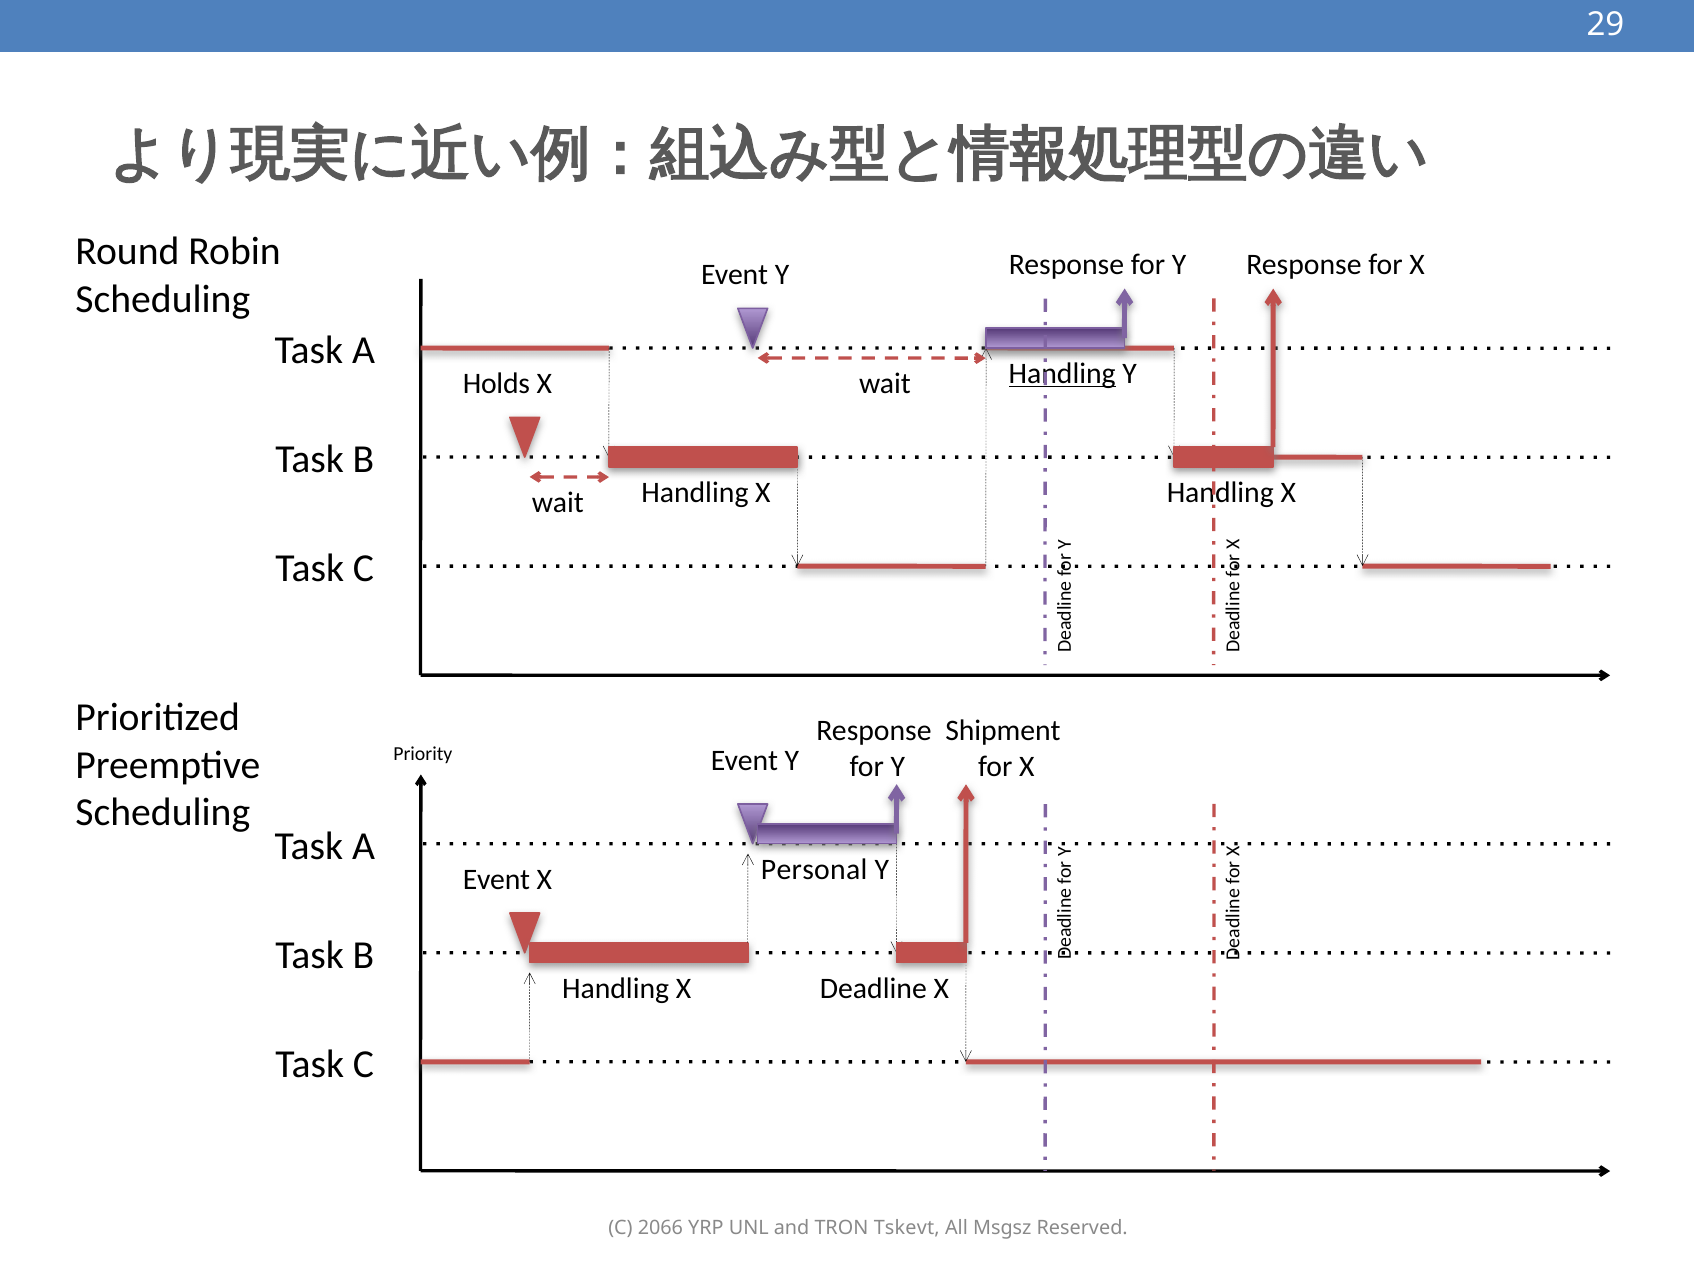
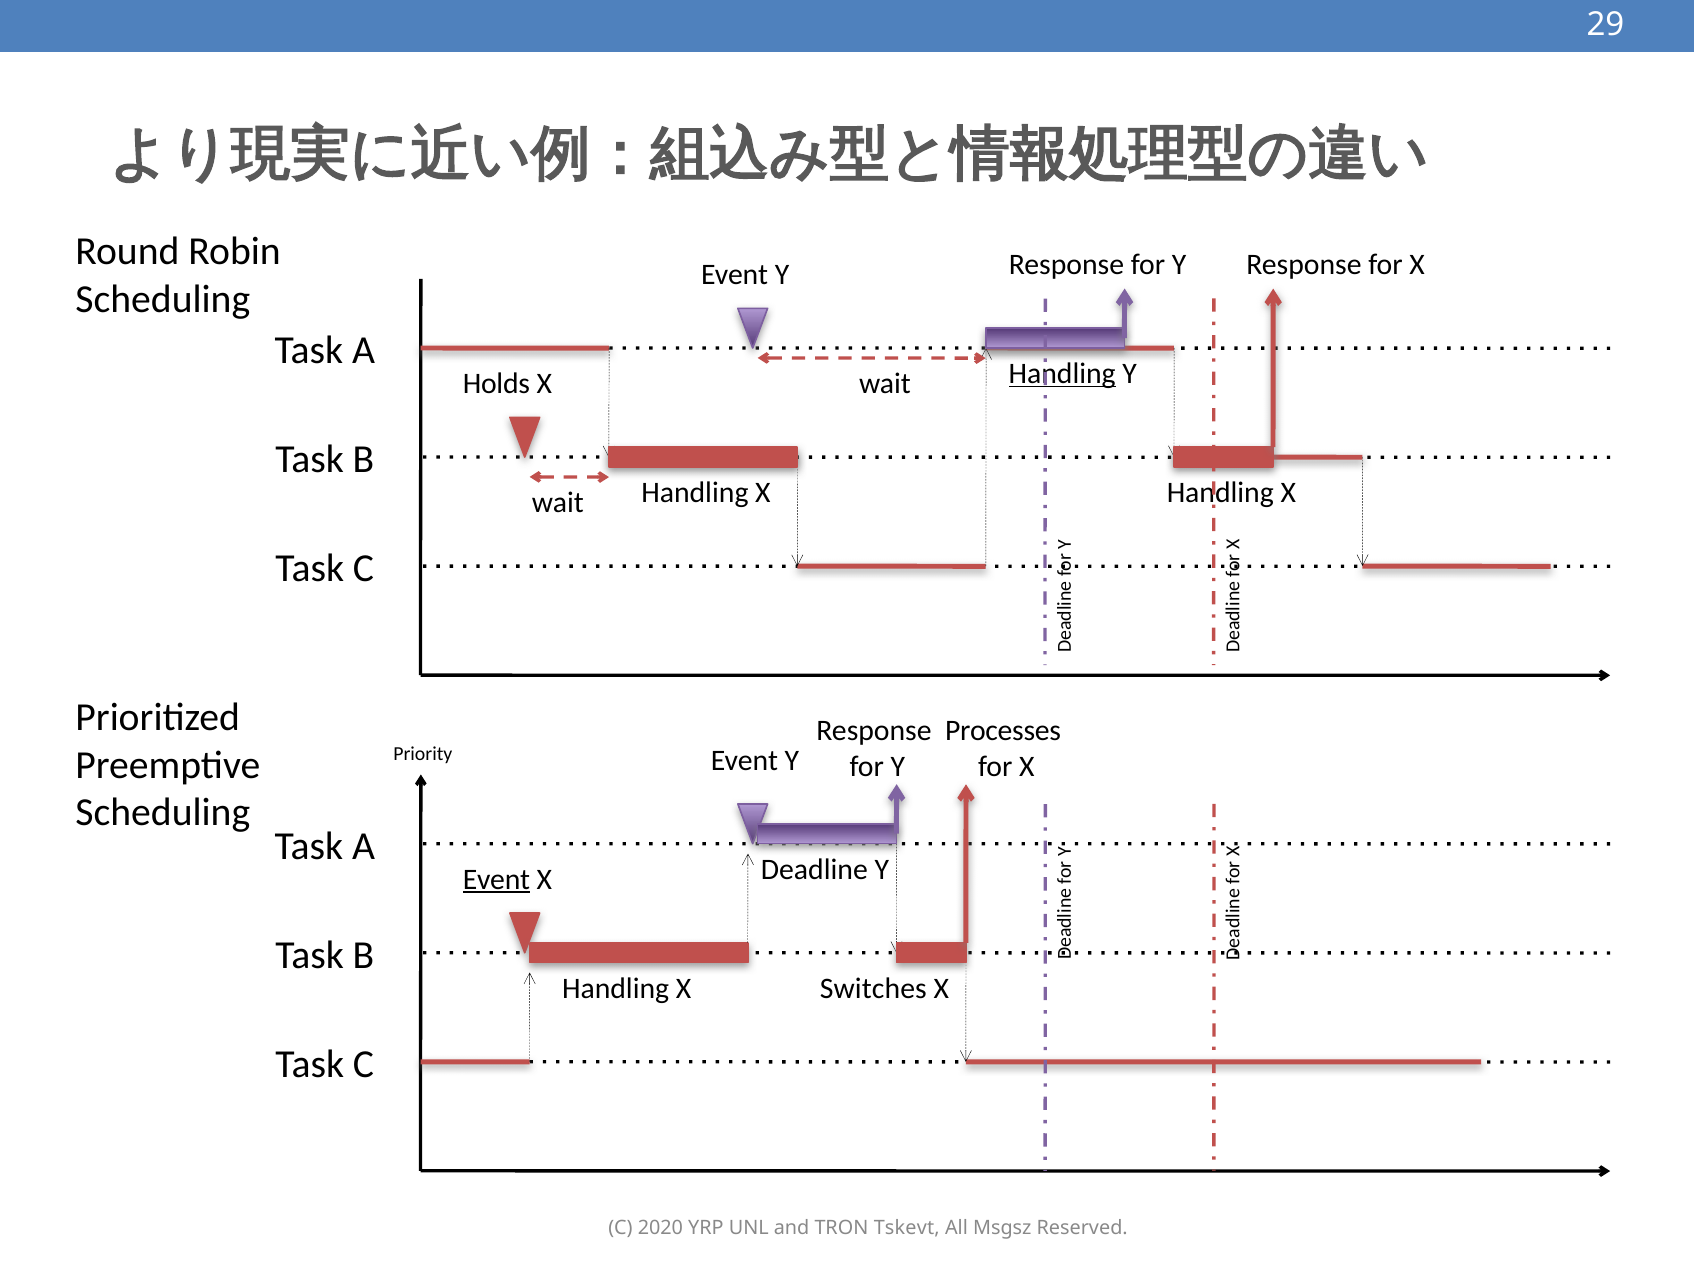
Shipment: Shipment -> Processes (1003, 731)
Personal: Personal -> Deadline (814, 869)
Event underline: none -> present (496, 879)
Deadline: Deadline -> Switches (873, 988)
2066: 2066 -> 2020 (660, 1228)
